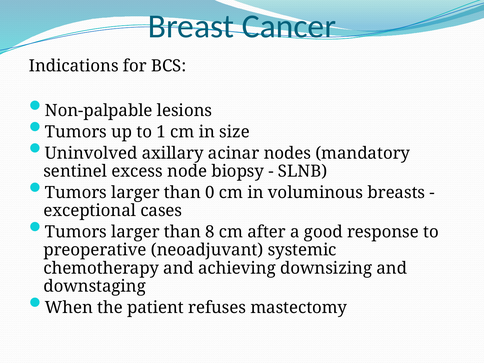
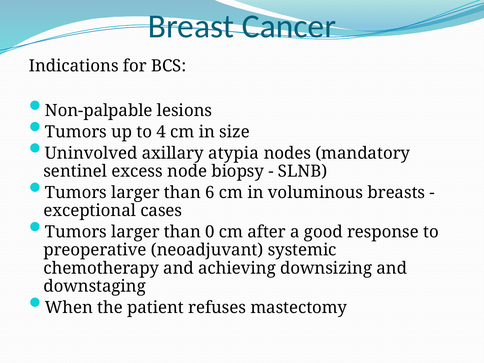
1: 1 -> 4 (161, 132)
acinar: acinar -> atypia (234, 153)
0: 0 -> 6 (210, 193)
8: 8 -> 0 (210, 232)
